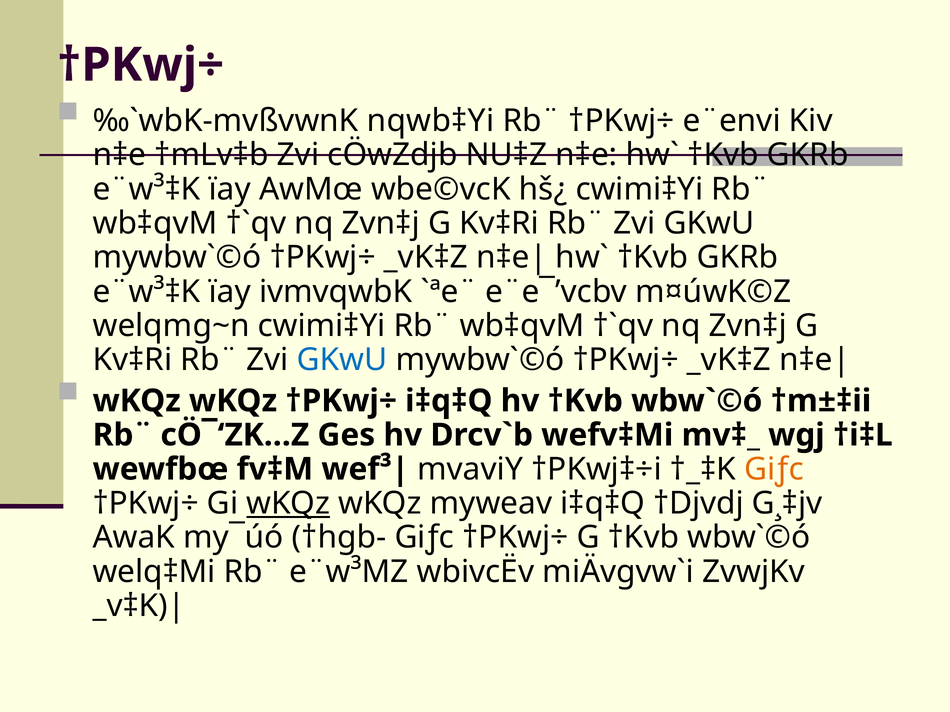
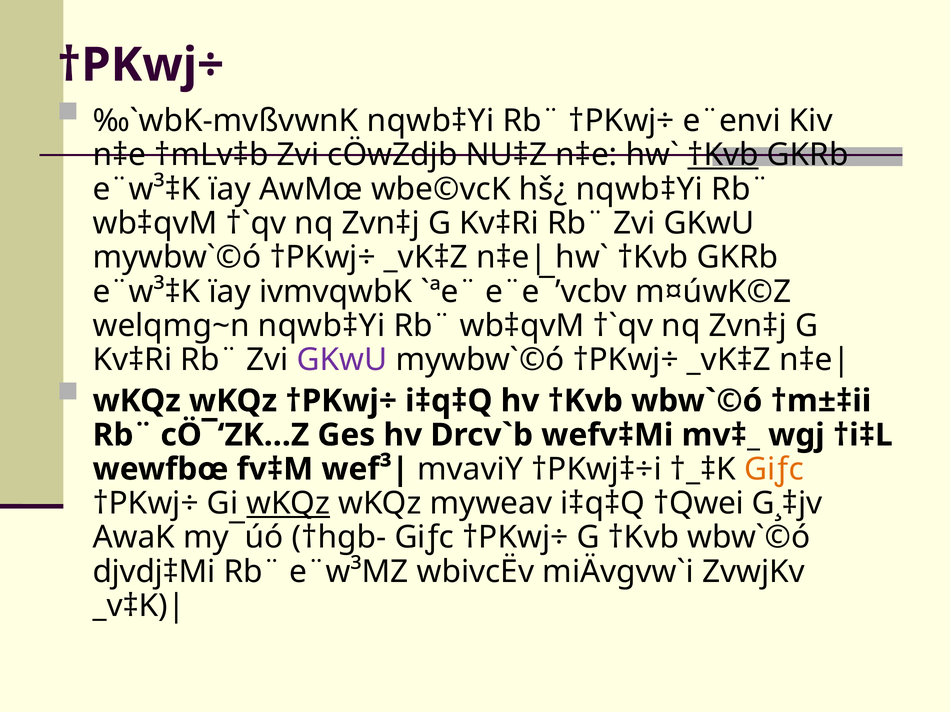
†Kvb underline: none -> present (723, 155)
hš¿ cwimi‡Yi: cwimi‡Yi -> nqwb‡Yi (639, 189)
welqmg~n cwimi‡Yi: cwimi‡Yi -> nqwb‡Yi (322, 326)
GKwU colour: blue -> purple (342, 360)
†Djvdj: †Djvdj -> †Qwei (699, 504)
welq‡Mi: welq‡Mi -> djvdj‡Mi (154, 572)
